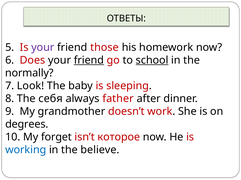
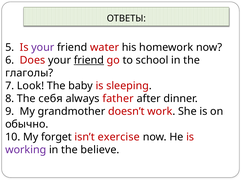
those: those -> water (105, 47)
school underline: present -> none (152, 60)
normally: normally -> глаголы (29, 73)
degrees: degrees -> обычно (27, 125)
которое: которое -> exercise (119, 137)
working colour: blue -> purple (26, 150)
